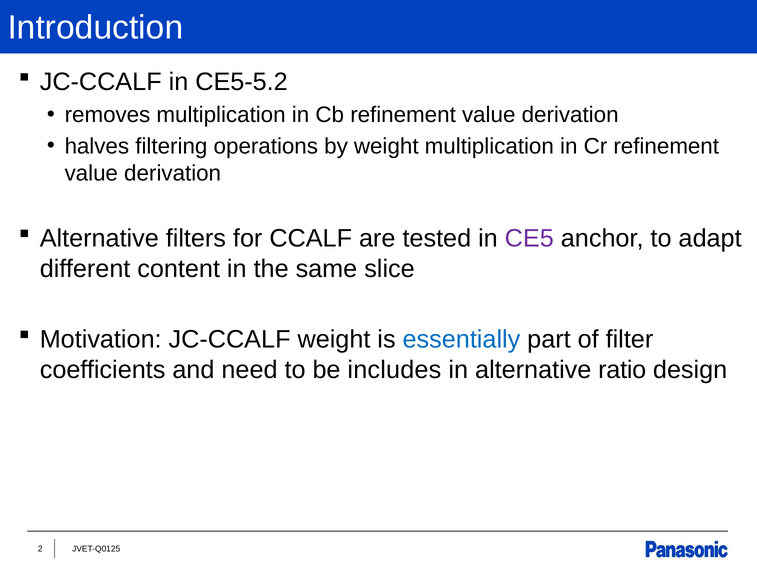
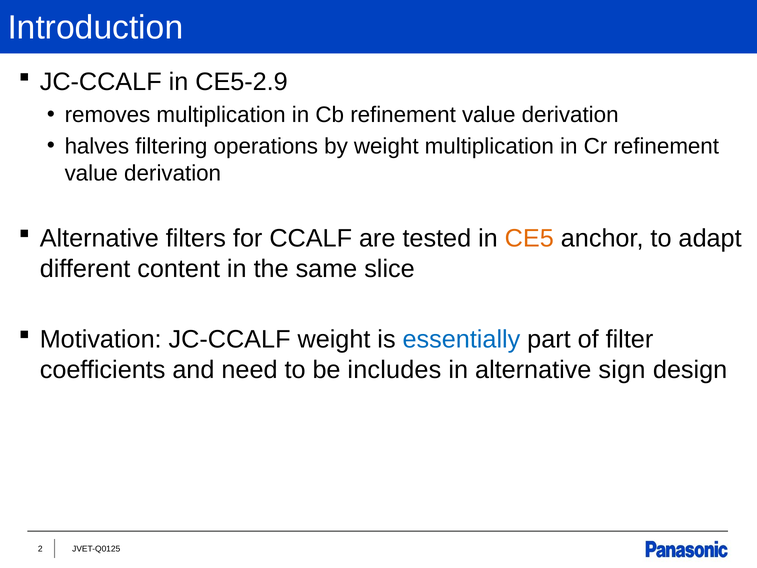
CE5-5.2: CE5-5.2 -> CE5-2.9 (242, 82)
CE5 colour: purple -> orange (529, 238)
ratio: ratio -> sign (622, 370)
